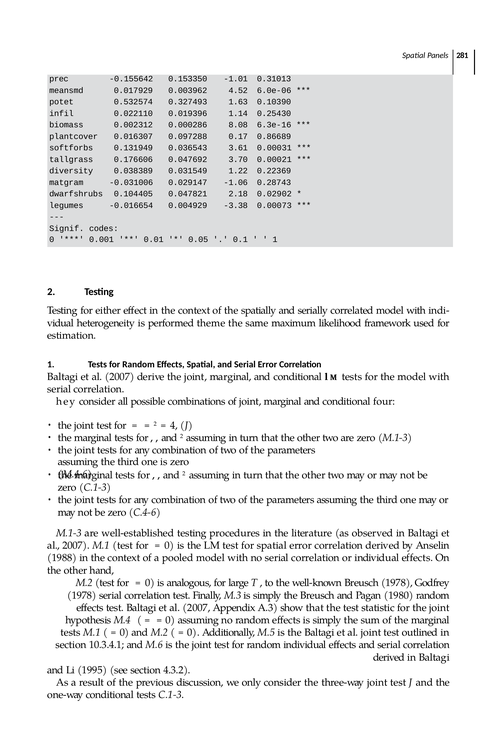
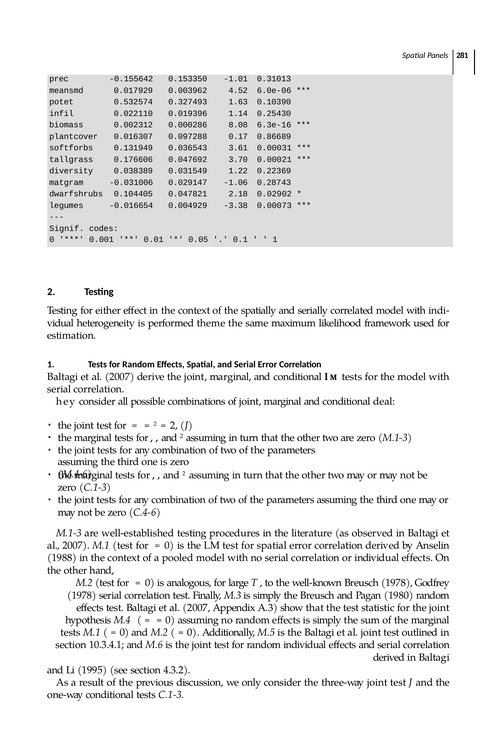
four: four -> deal (384, 402)
4: 4 -> 2 (174, 426)
